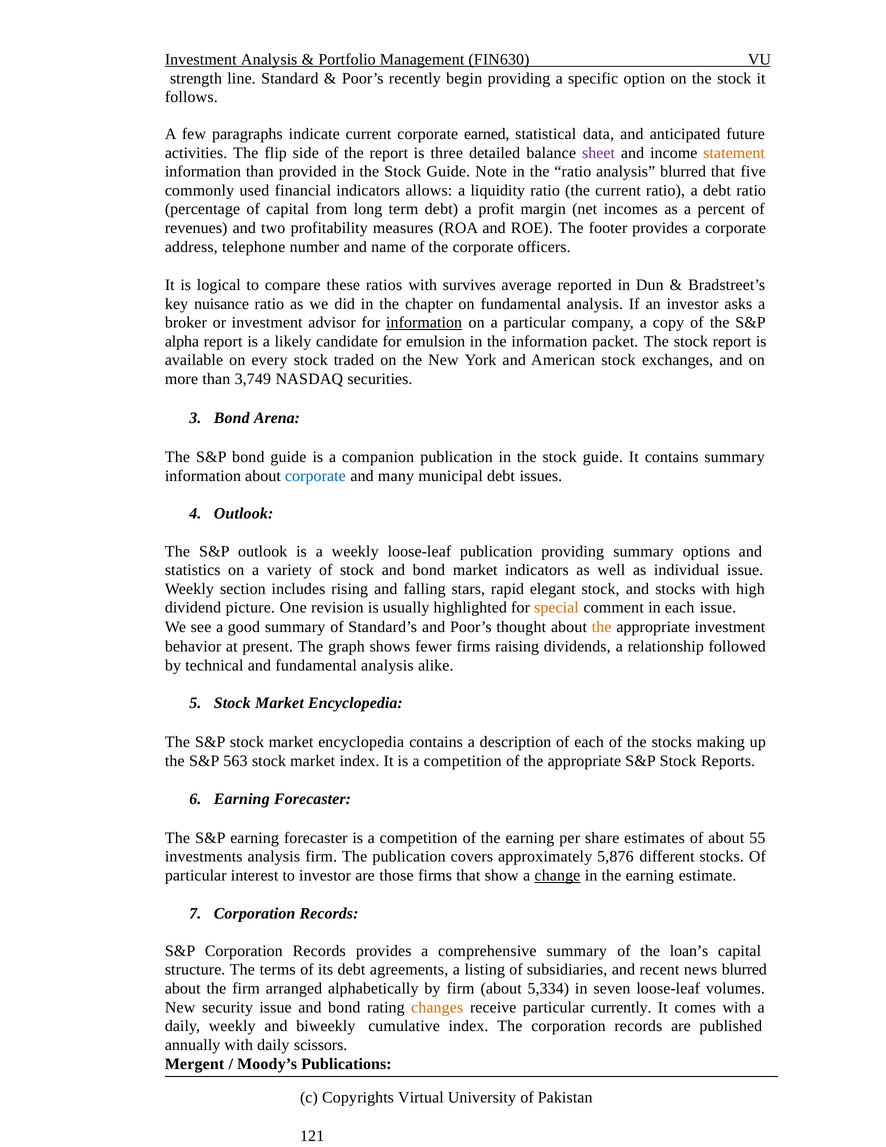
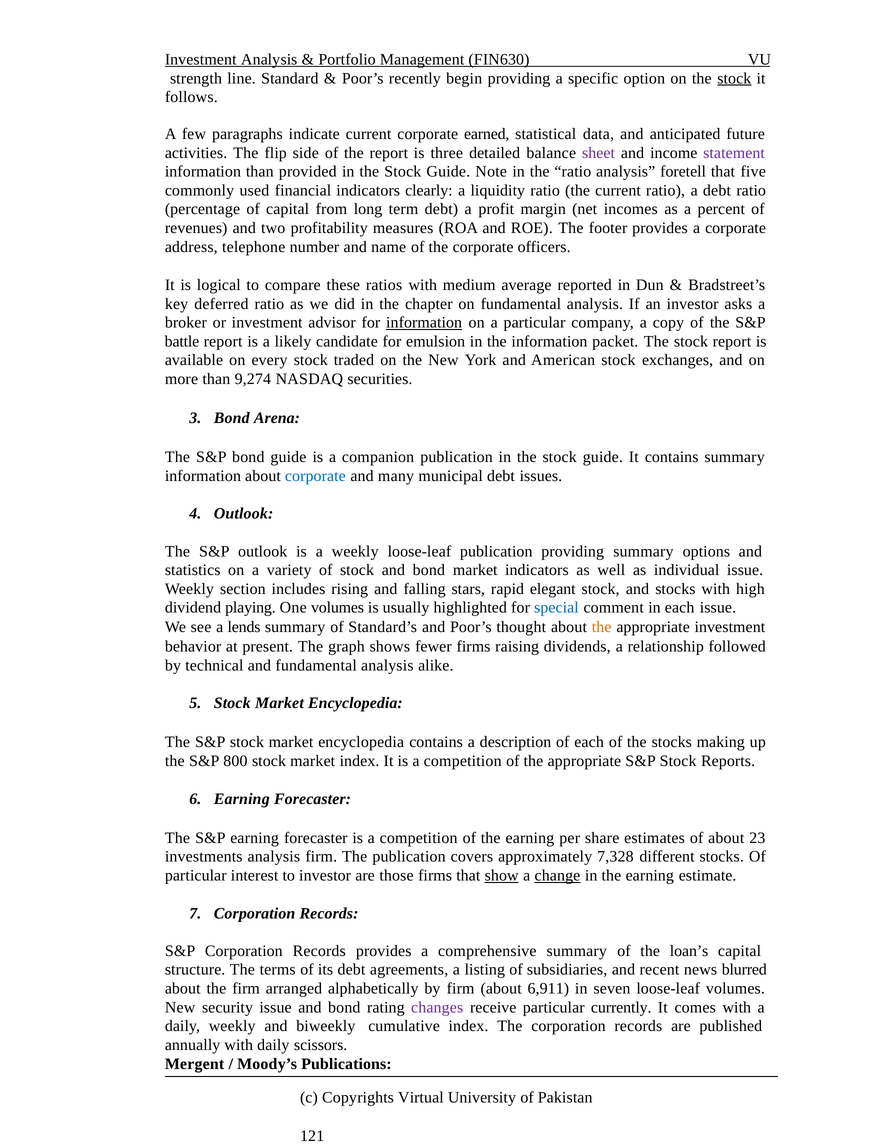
stock underline: none -> present (734, 78)
statement colour: orange -> purple (734, 153)
analysis blurred: blurred -> foretell (683, 172)
allows: allows -> clearly (429, 190)
survives: survives -> medium (469, 285)
nuisance: nuisance -> deferred (221, 304)
alpha: alpha -> battle (182, 341)
3,749: 3,749 -> 9,274 (253, 379)
picture: picture -> playing (250, 607)
One revision: revision -> volumes (338, 607)
special colour: orange -> blue (556, 607)
good: good -> lends (244, 627)
563: 563 -> 800 (235, 761)
55: 55 -> 23 (757, 837)
5,876: 5,876 -> 7,328 (615, 856)
show underline: none -> present (502, 875)
5,334: 5,334 -> 6,911 (548, 988)
changes colour: orange -> purple (437, 1007)
